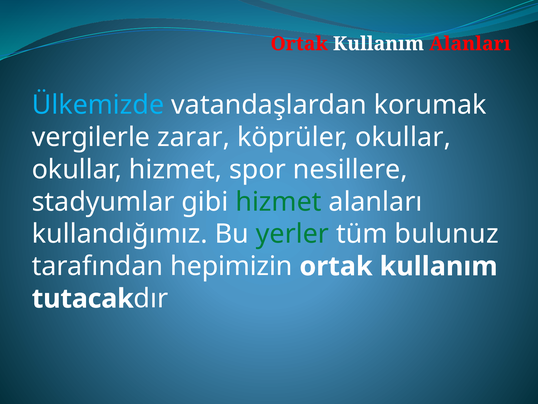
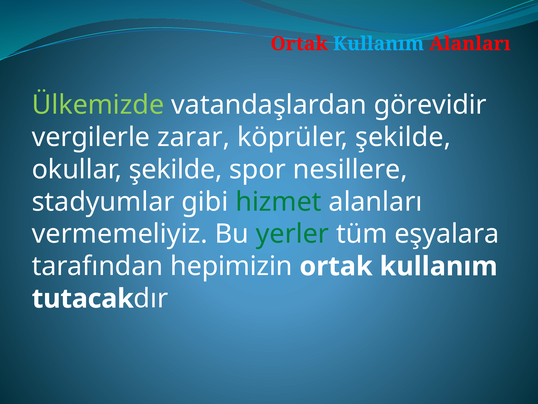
Kullanım colour: white -> light blue (378, 44)
Ülkemizde colour: light blue -> light green (98, 105)
korumak: korumak -> görevidir (430, 105)
köprüler okullar: okullar -> şekilde (403, 137)
okullar hizmet: hizmet -> şekilde (176, 169)
kullandığımız: kullandığımız -> vermemeliyiz (120, 234)
bulunuz: bulunuz -> eşyalara (447, 234)
